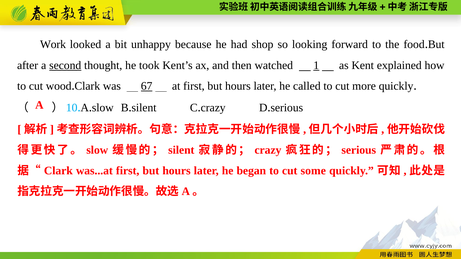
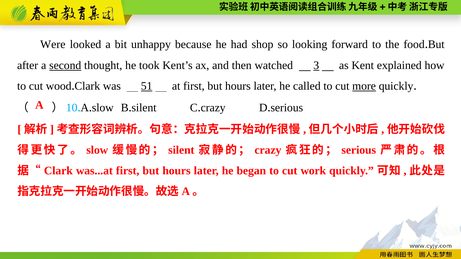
Work: Work -> Were (53, 45)
1: 1 -> 3 (316, 65)
67: 67 -> 51 (147, 86)
more underline: none -> present (364, 86)
some: some -> work (313, 171)
